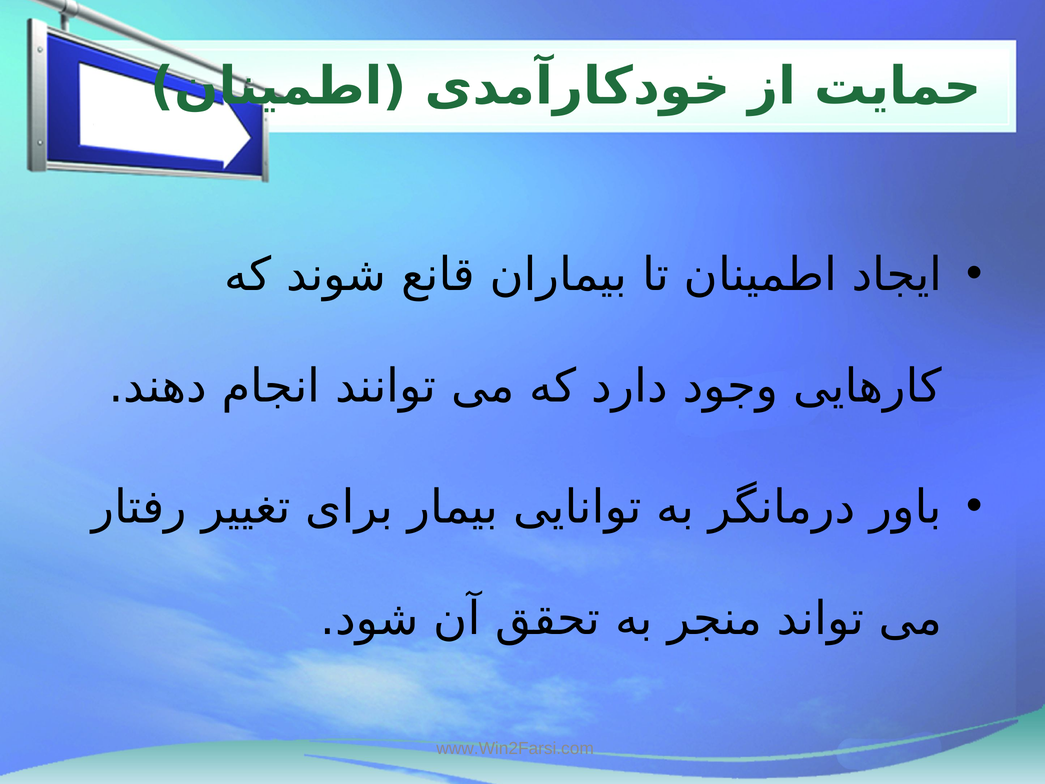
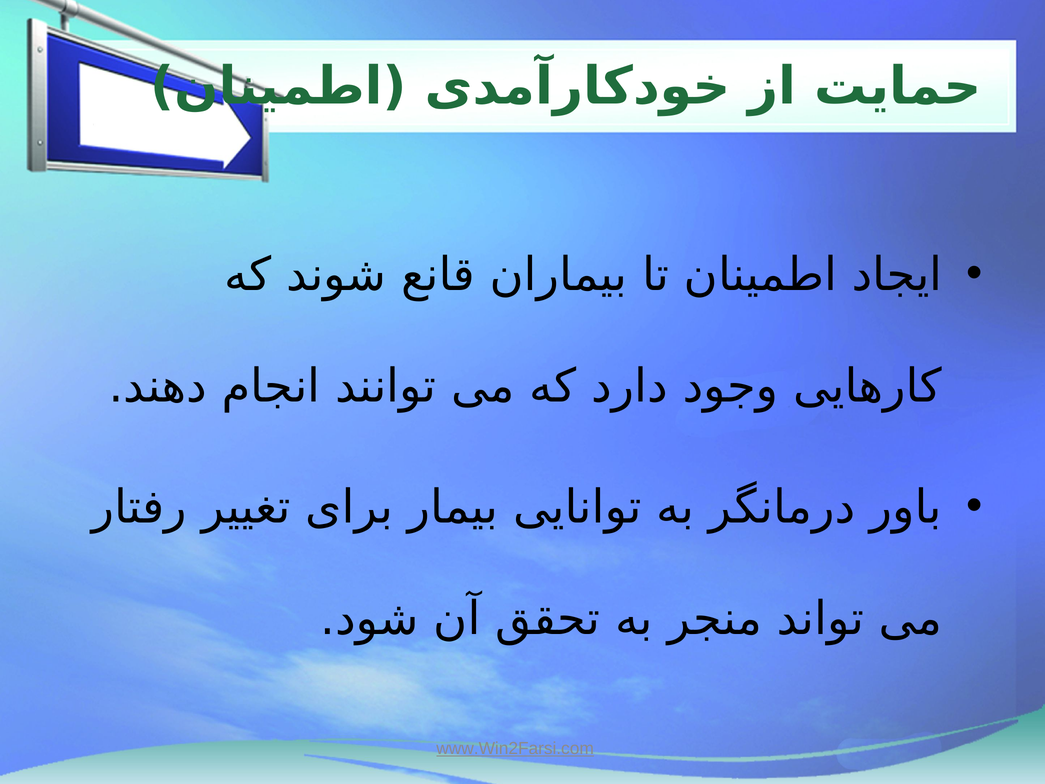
www.Win2Farsi.com underline: none -> present (515, 748)
